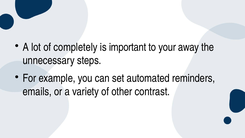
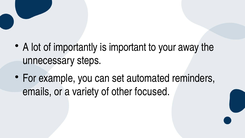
completely: completely -> importantly (76, 47)
contrast: contrast -> focused (152, 91)
